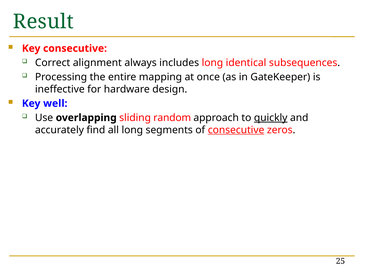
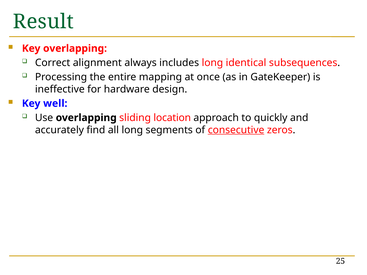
Key consecutive: consecutive -> overlapping (75, 48)
random: random -> location (172, 118)
quickly underline: present -> none (271, 118)
